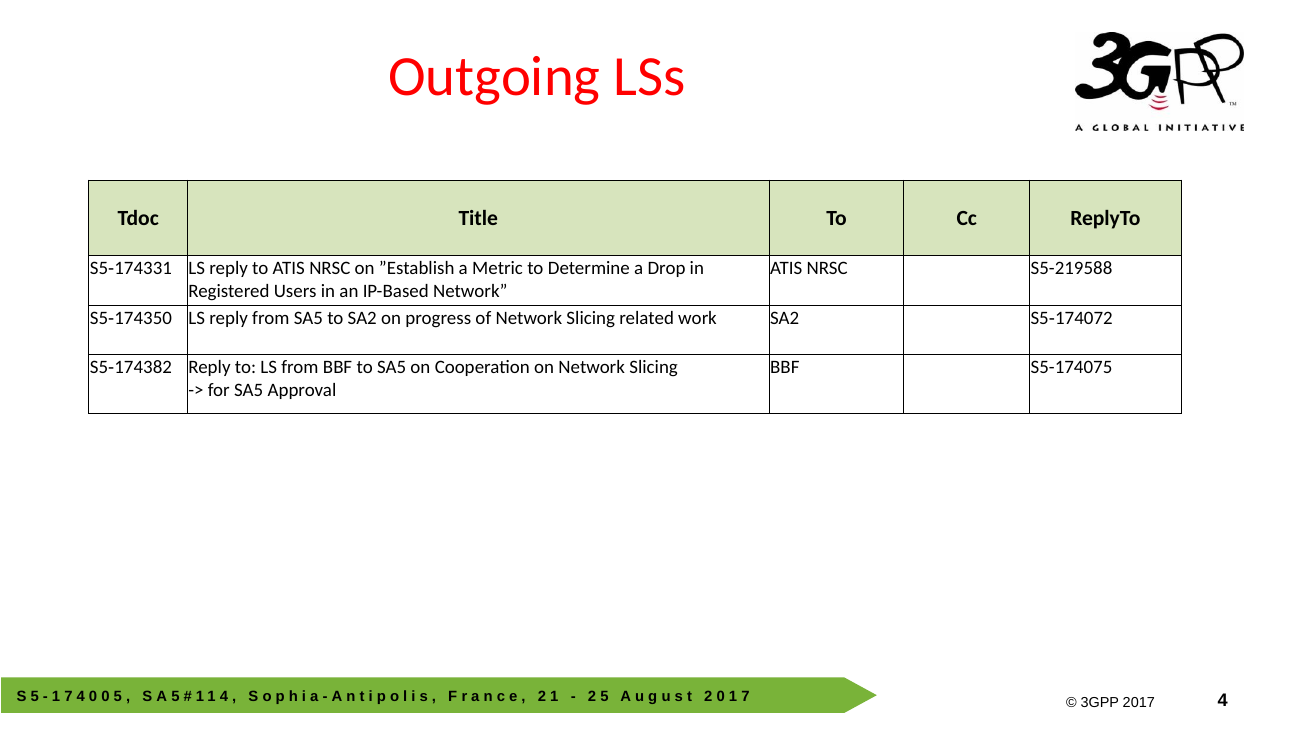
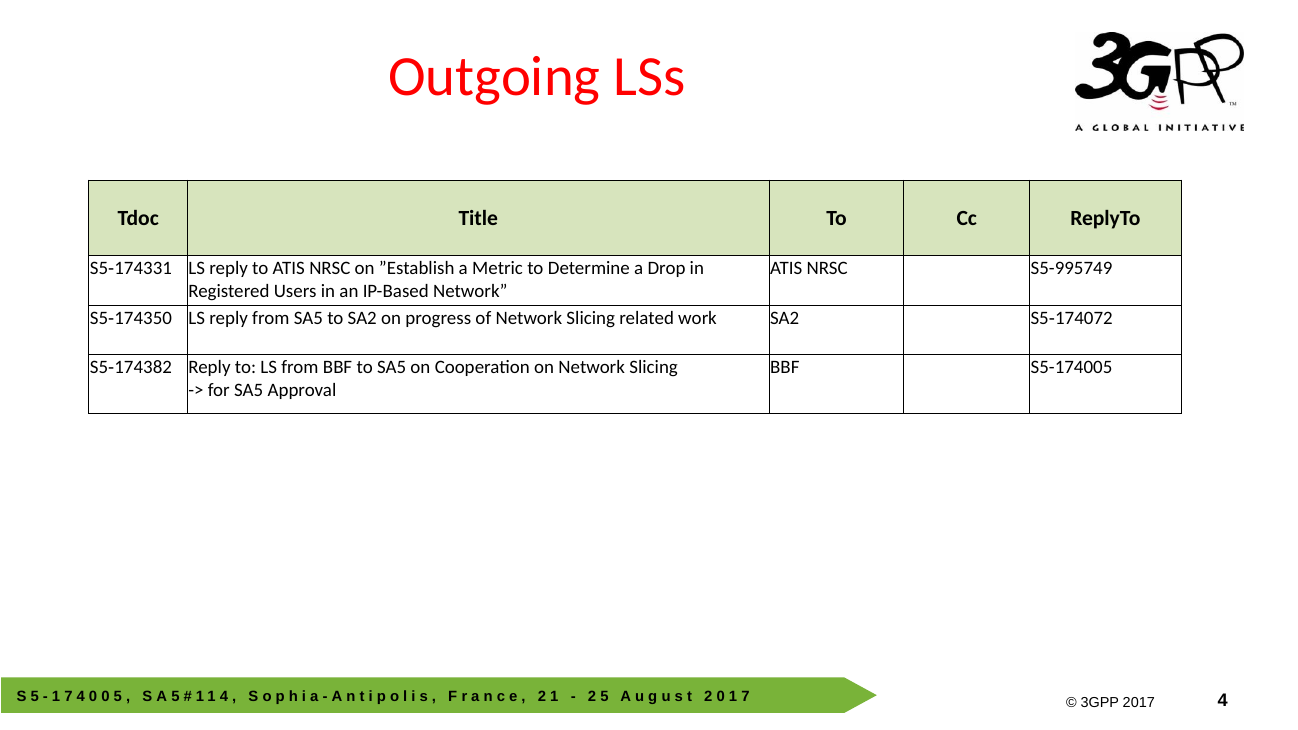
S5-219588: S5-219588 -> S5-995749 (1071, 269)
S5-174075: S5-174075 -> S5-174005 (1071, 368)
